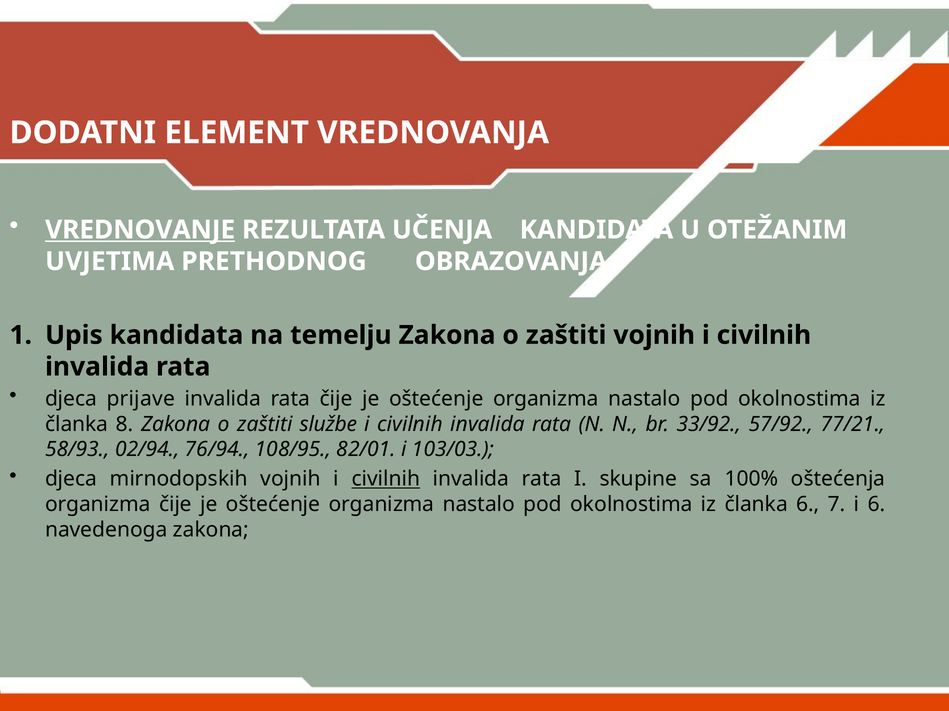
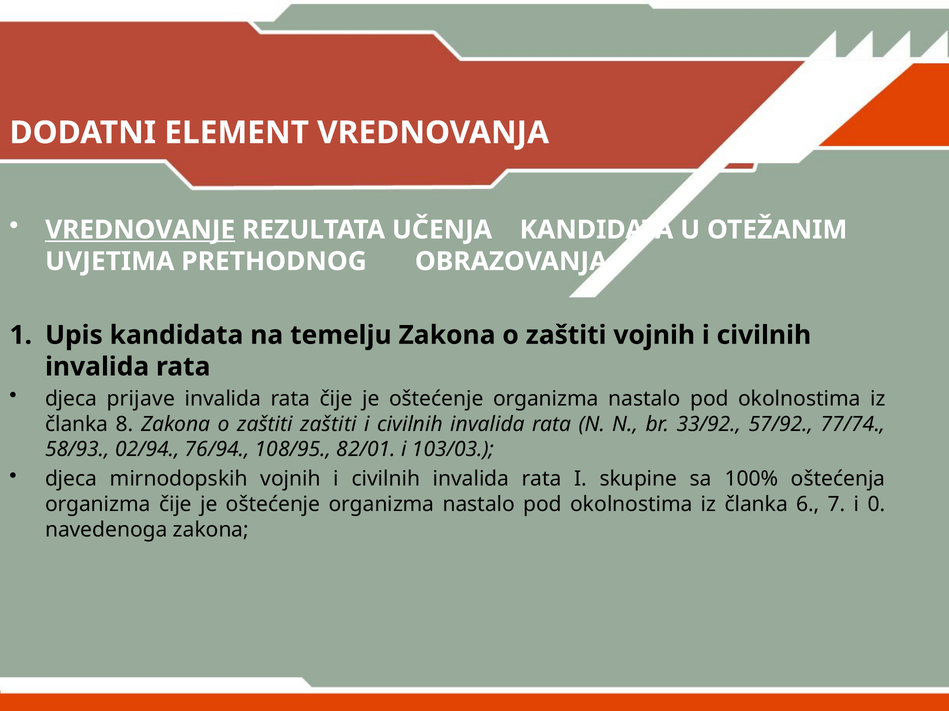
zaštiti službe: službe -> zaštiti (328, 425)
77/21: 77/21 -> 77/74 (853, 425)
civilnih underline: present -> none (386, 480)
i 6: 6 -> 0 (876, 505)
